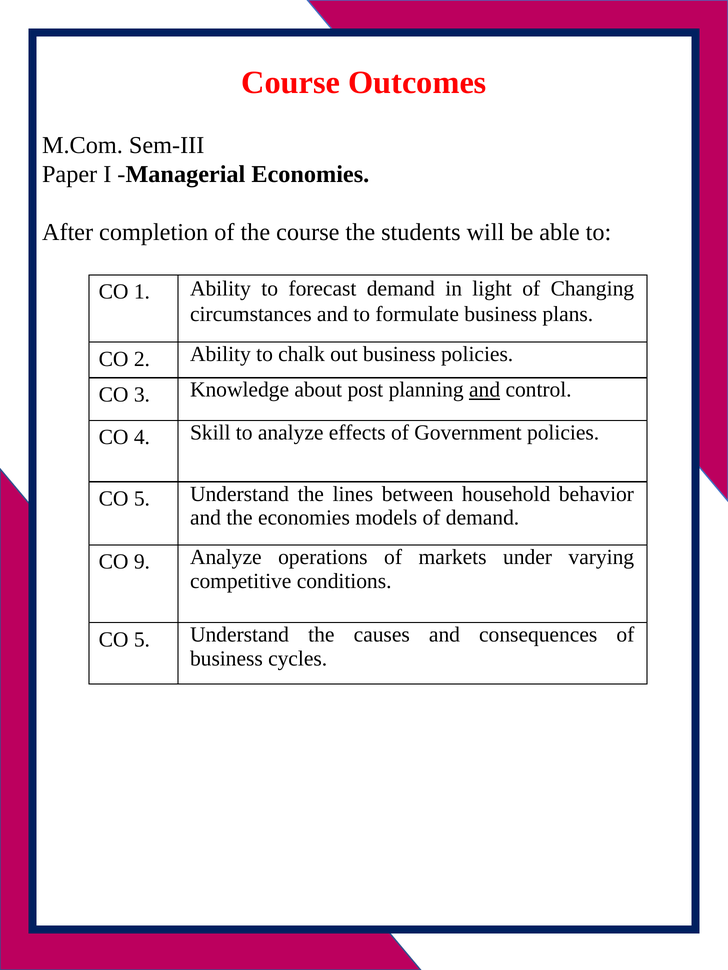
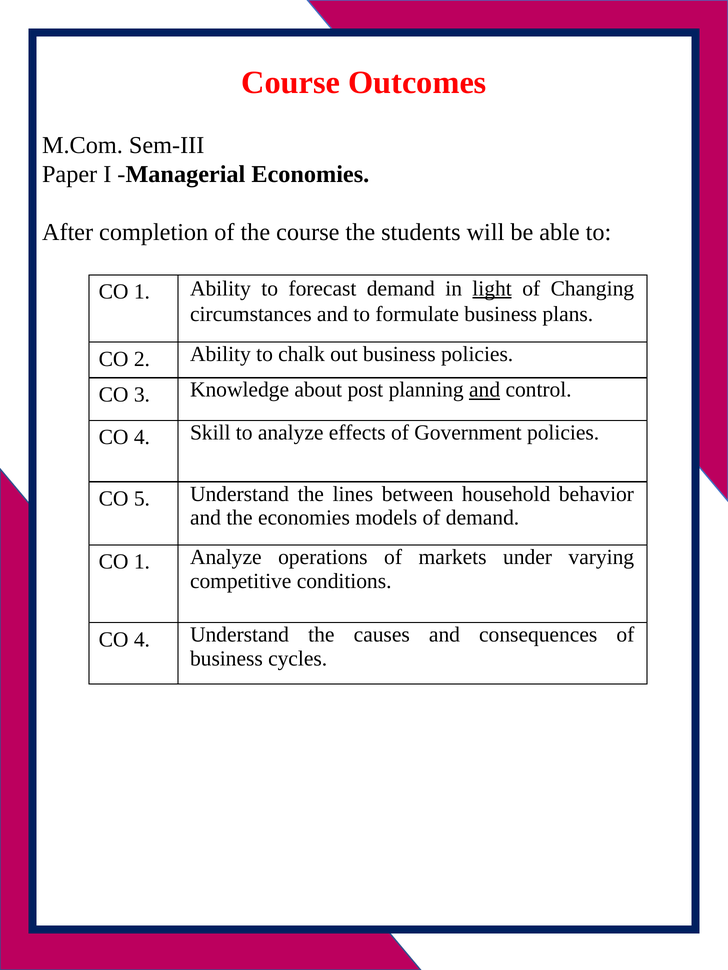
light underline: none -> present (492, 289)
9: 9 -> 1 (142, 562)
5: 5 -> 4 (142, 640)
